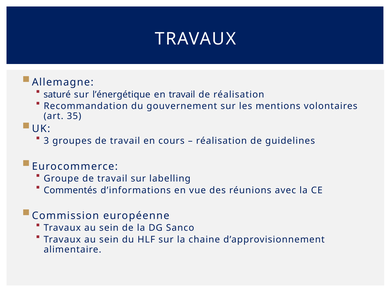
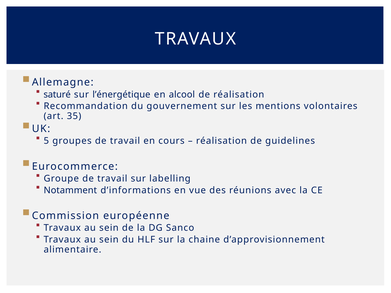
en travail: travail -> alcool (182, 95)
3: 3 -> 5 (46, 141)
Commentés: Commentés -> Notamment (70, 190)
